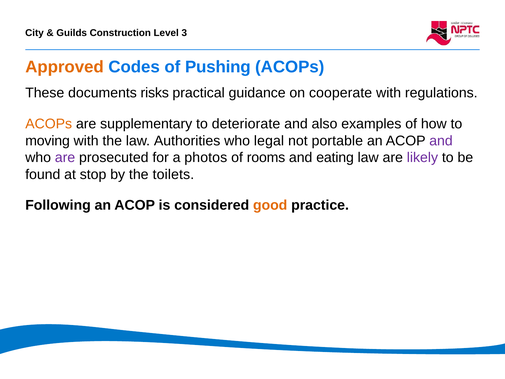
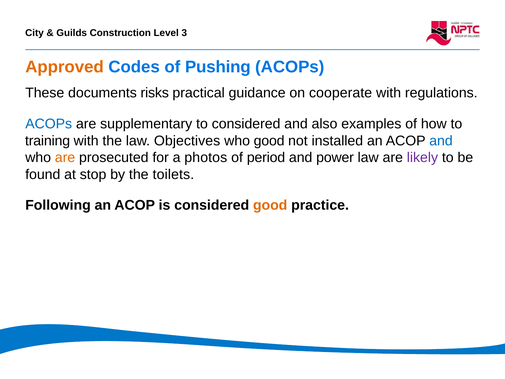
ACOPs colour: orange -> blue (49, 124)
to deteriorate: deteriorate -> considered (246, 124)
moving: moving -> training (48, 141)
Authorities: Authorities -> Objectives (187, 141)
who legal: legal -> good (269, 141)
portable: portable -> installed (337, 141)
and colour: purple -> blue (441, 141)
are colour: purple -> orange (65, 157)
rooms: rooms -> period (266, 157)
eating: eating -> power (335, 157)
